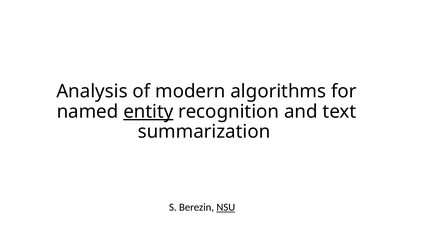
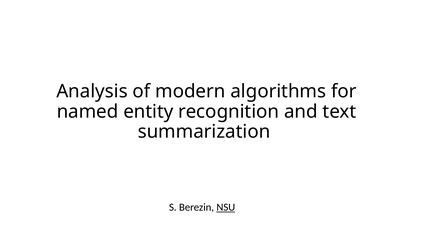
entity underline: present -> none (148, 112)
